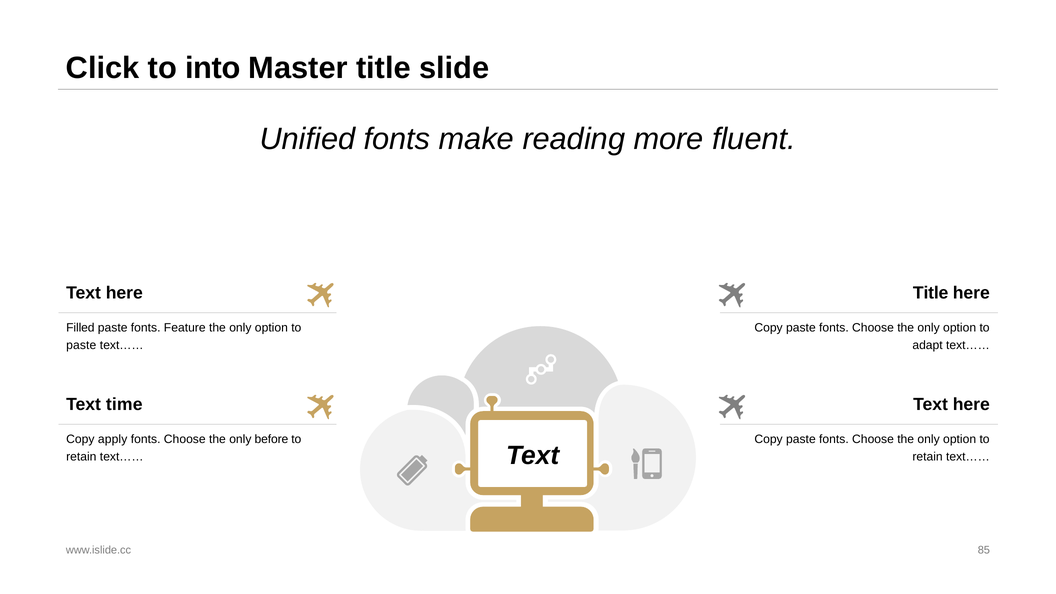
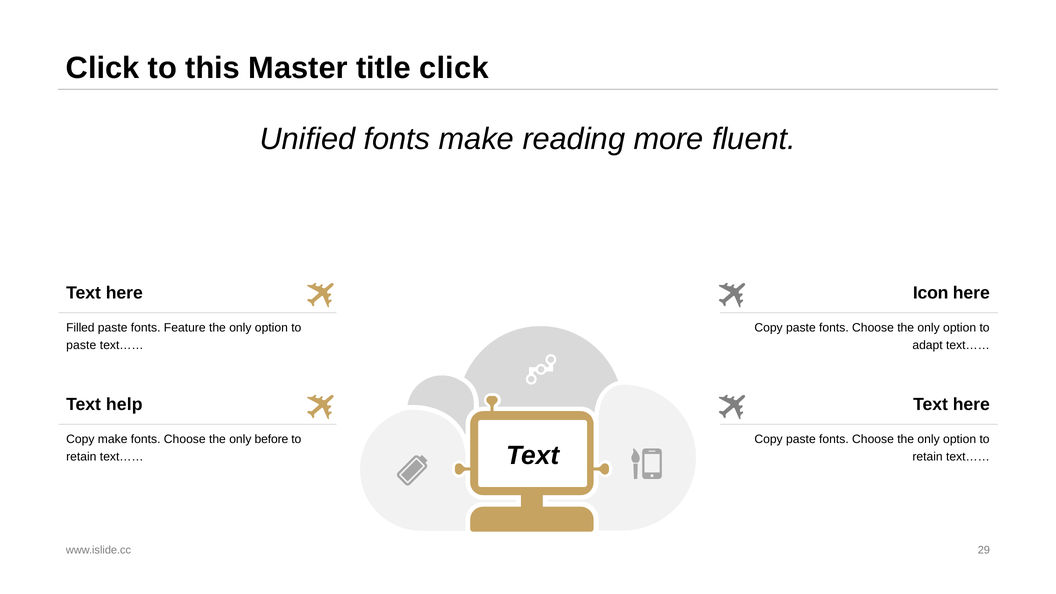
into: into -> this (213, 68)
title slide: slide -> click (454, 68)
Title: Title -> Icon (931, 293)
time: time -> help (124, 405)
Copy apply: apply -> make (113, 439)
85: 85 -> 29 (984, 550)
